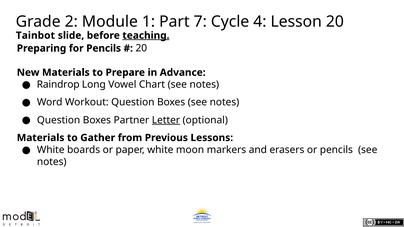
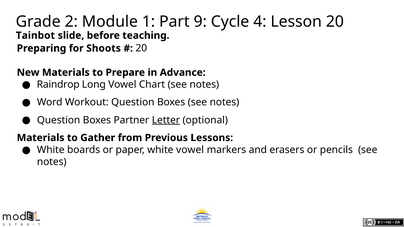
7: 7 -> 9 (200, 22)
teaching underline: present -> none (146, 35)
for Pencils: Pencils -> Shoots (104, 48)
white moon: moon -> vowel (190, 150)
